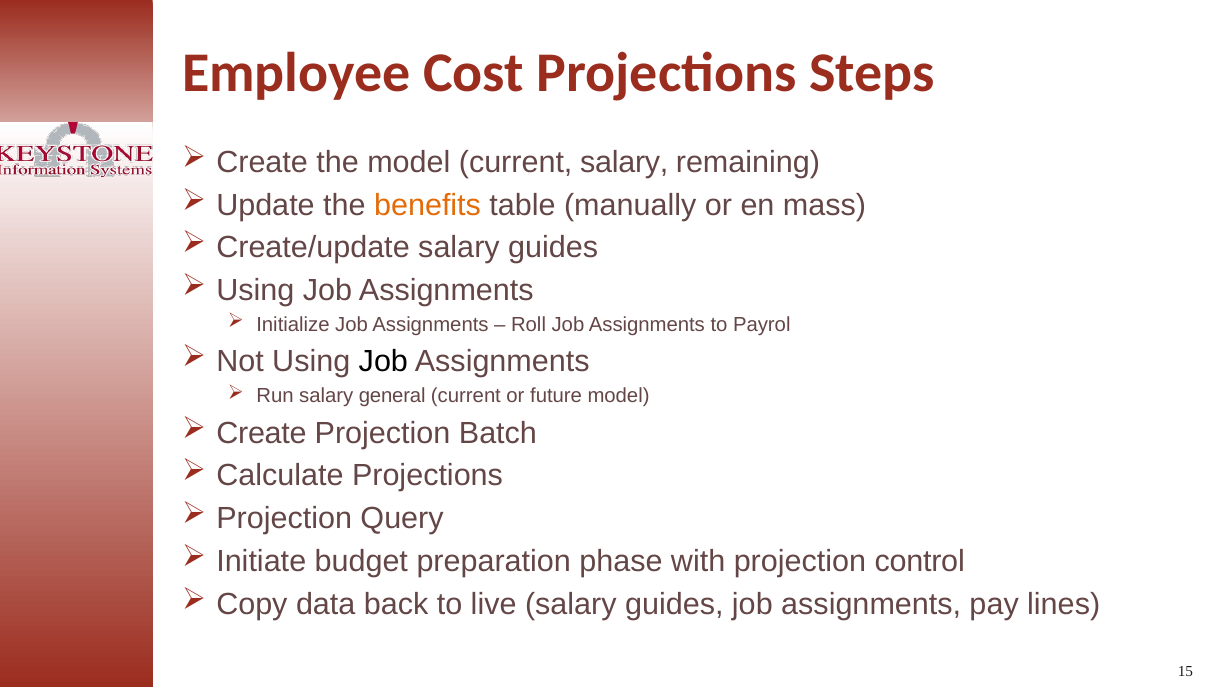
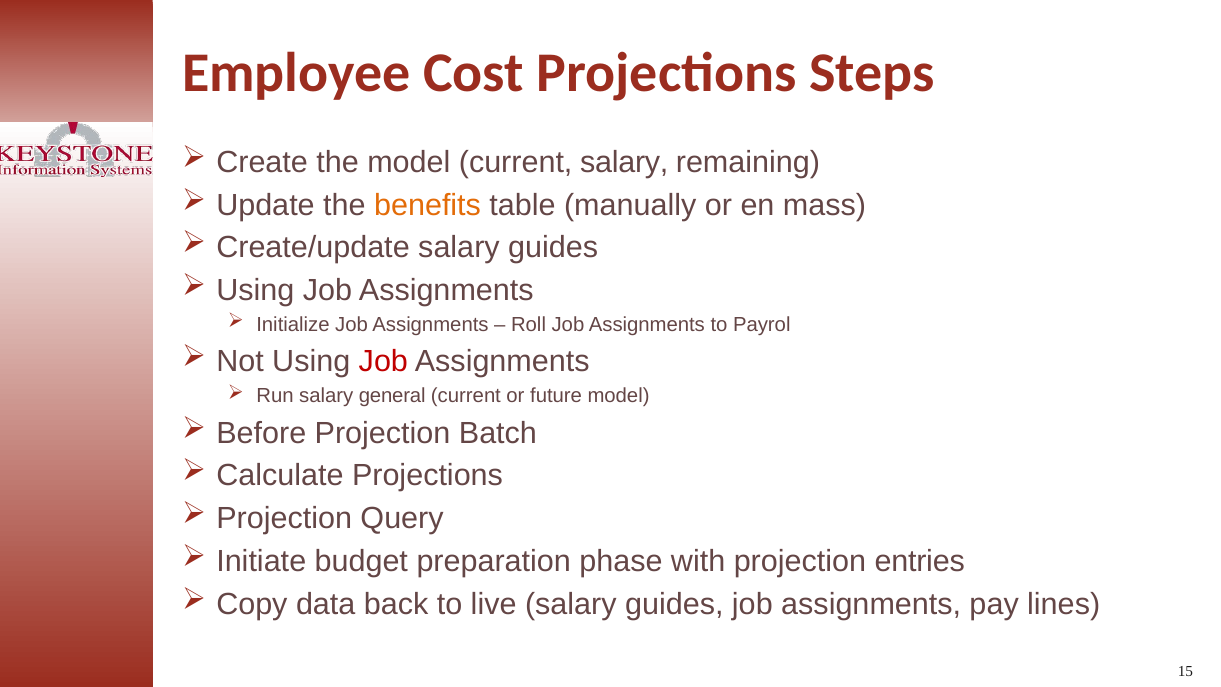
Job colour: black -> red (383, 362)
Create: Create -> Before (261, 433)
control: control -> entries (920, 561)
